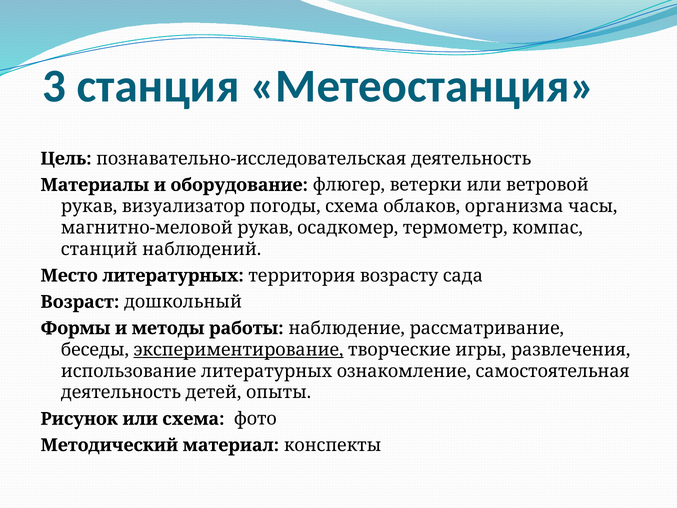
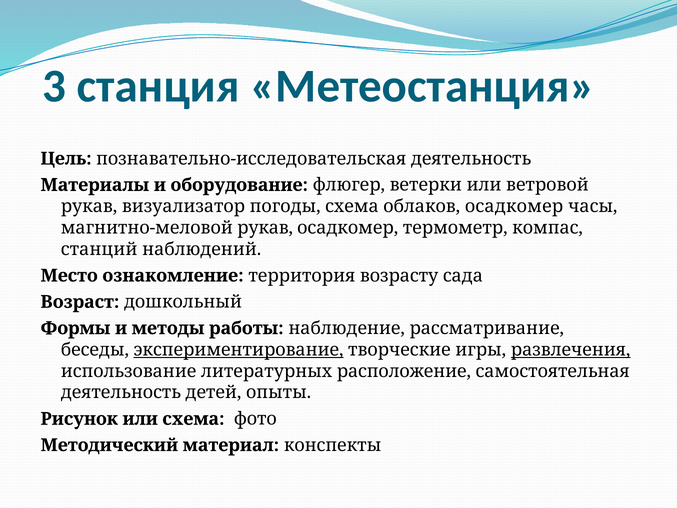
облаков организма: организма -> осадкомер (514, 206)
Место литературных: литературных -> ознакомление (173, 275)
развлечения underline: none -> present (571, 350)
ознакомление: ознакомление -> расположение (404, 371)
